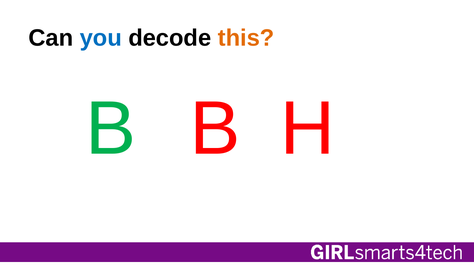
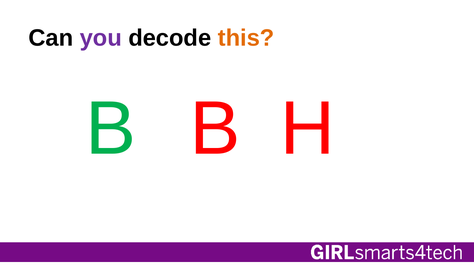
you colour: blue -> purple (101, 38)
